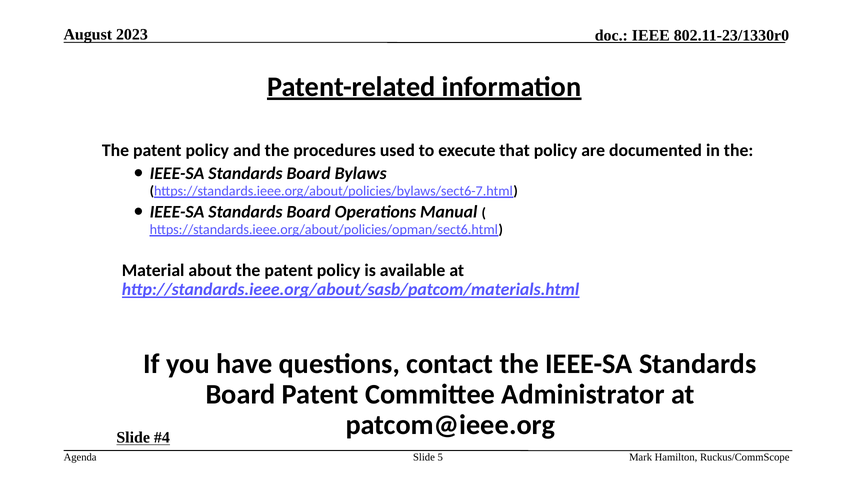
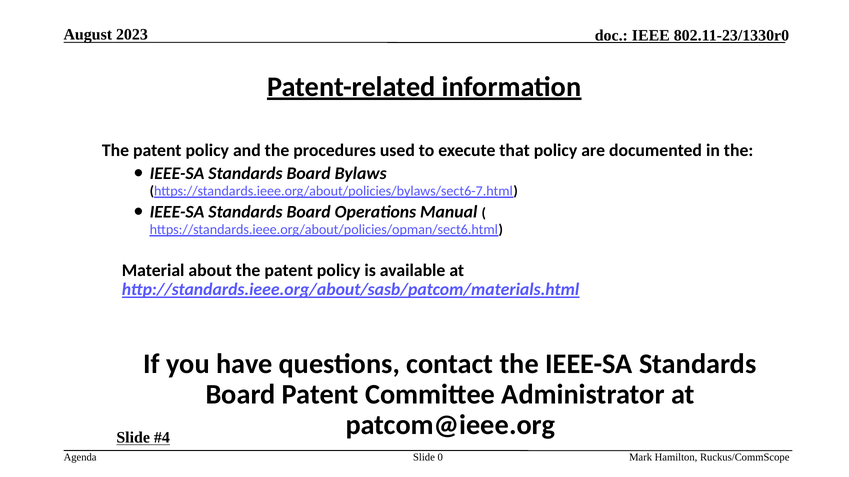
5: 5 -> 0 (440, 458)
